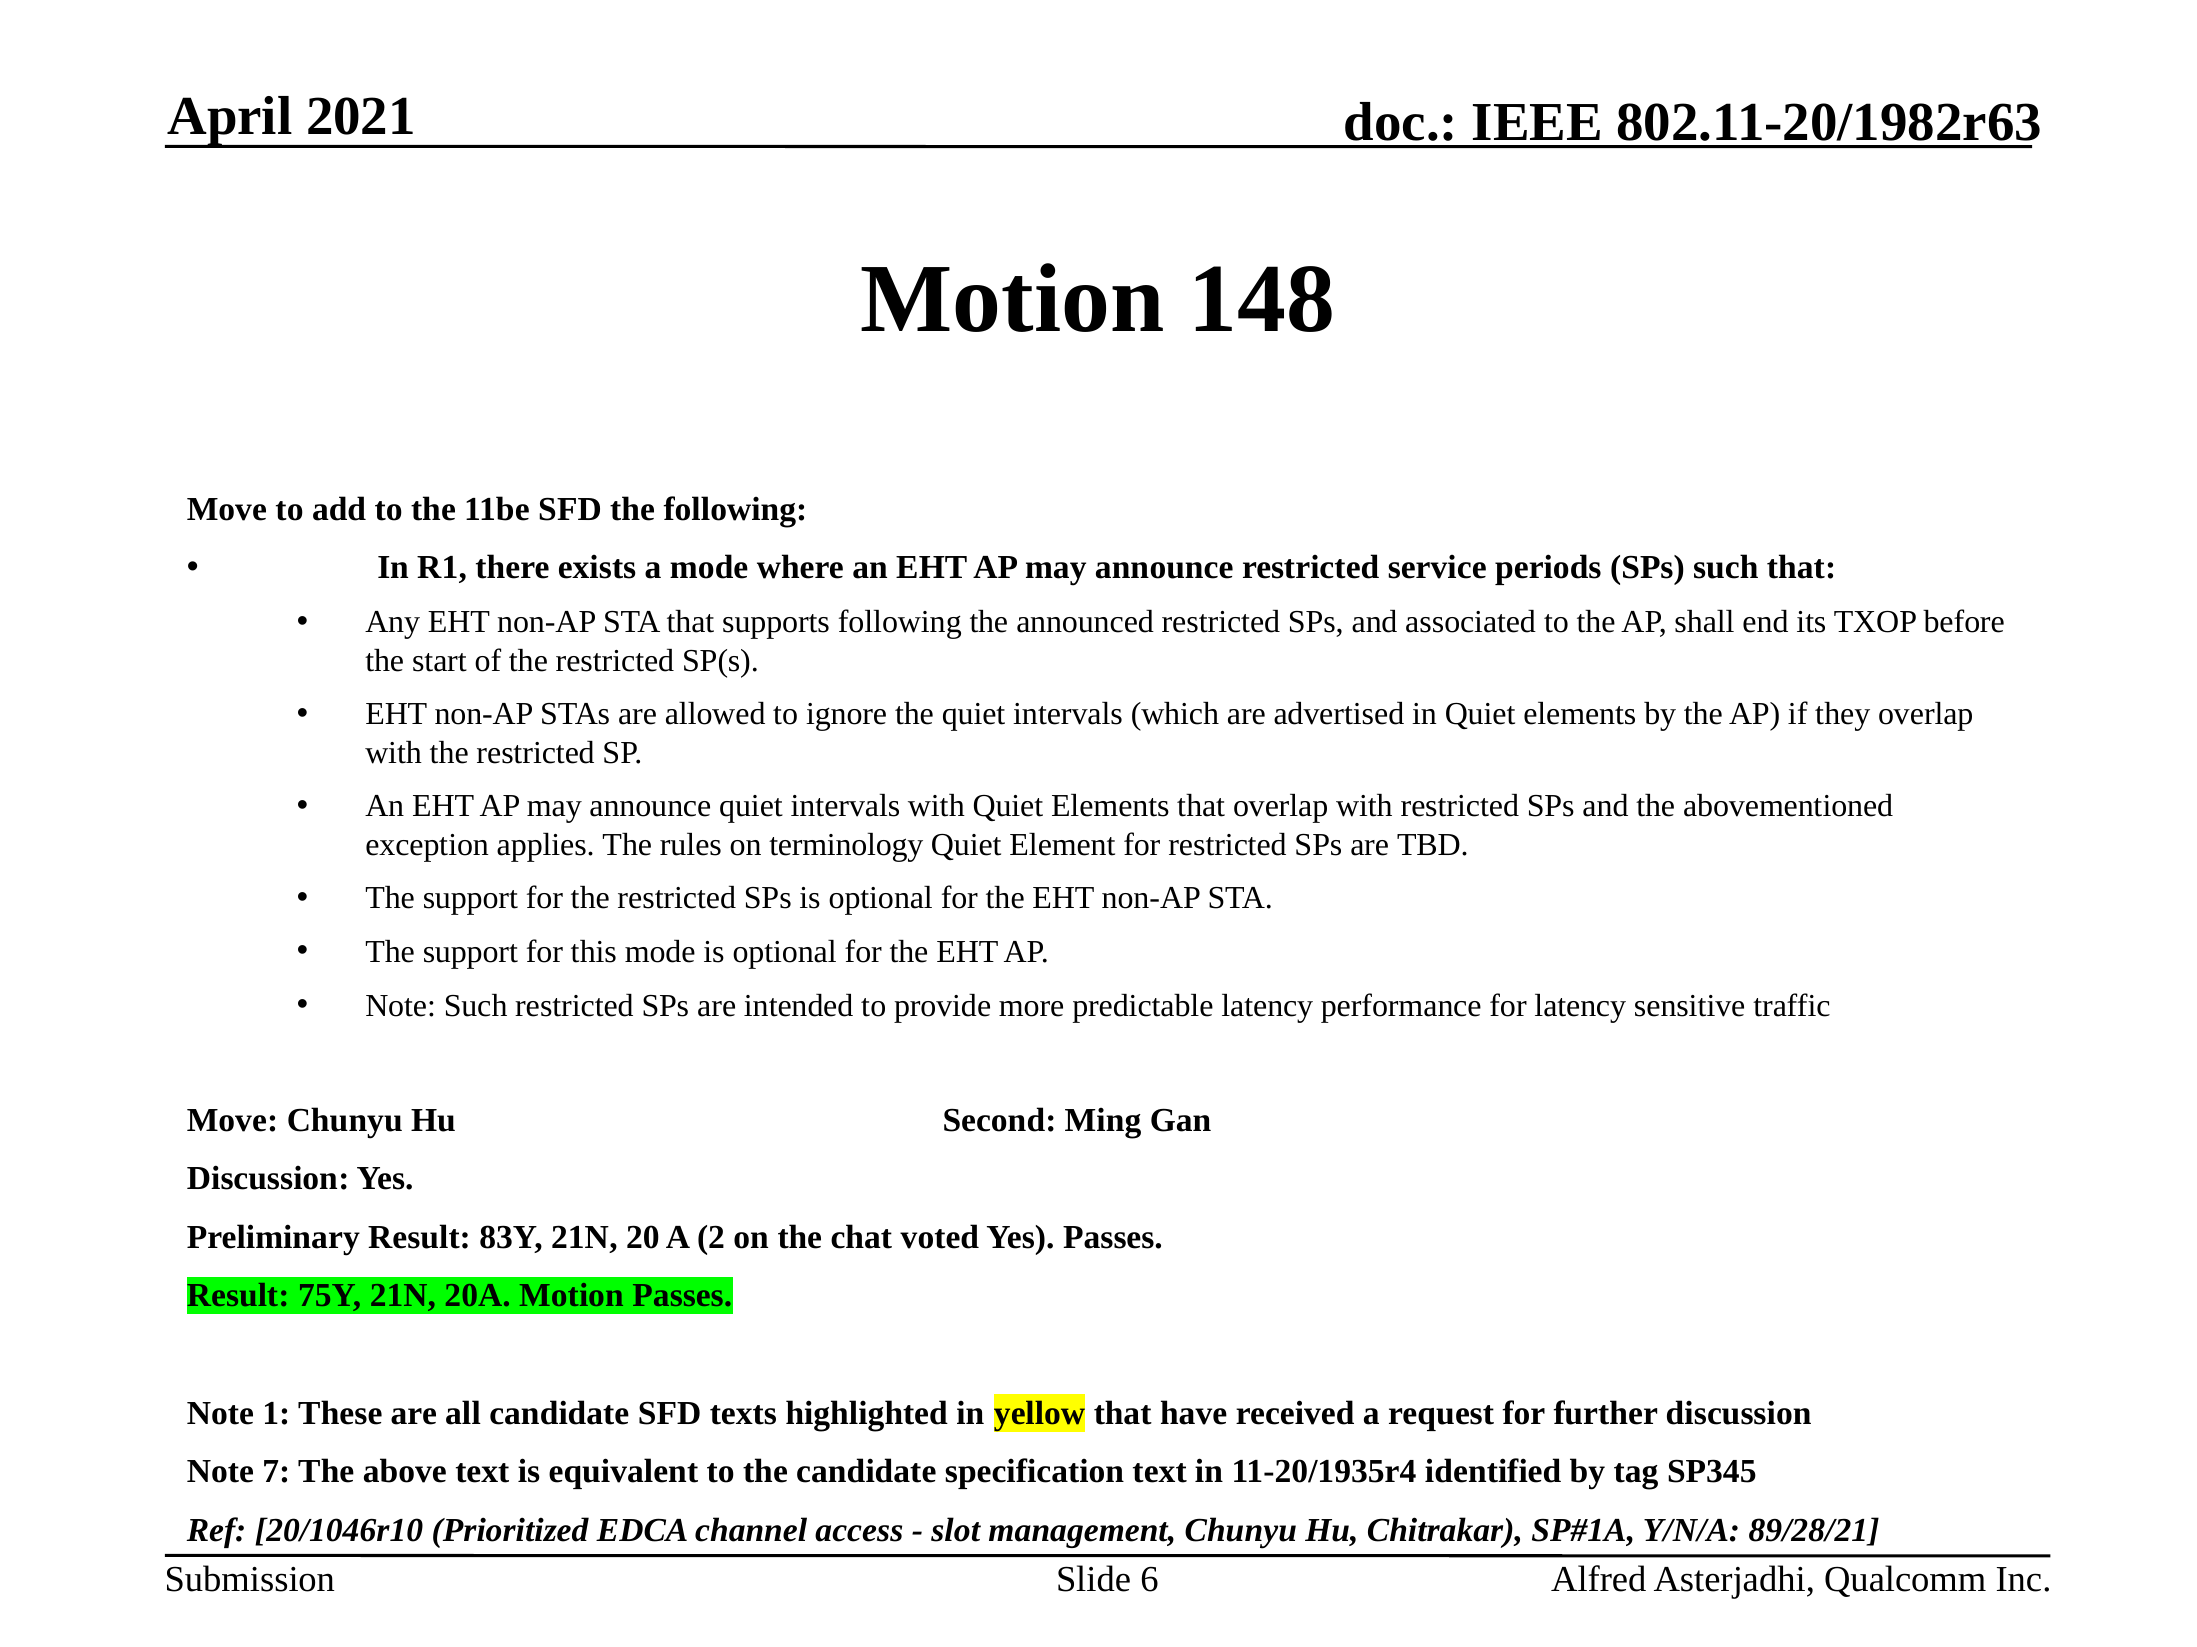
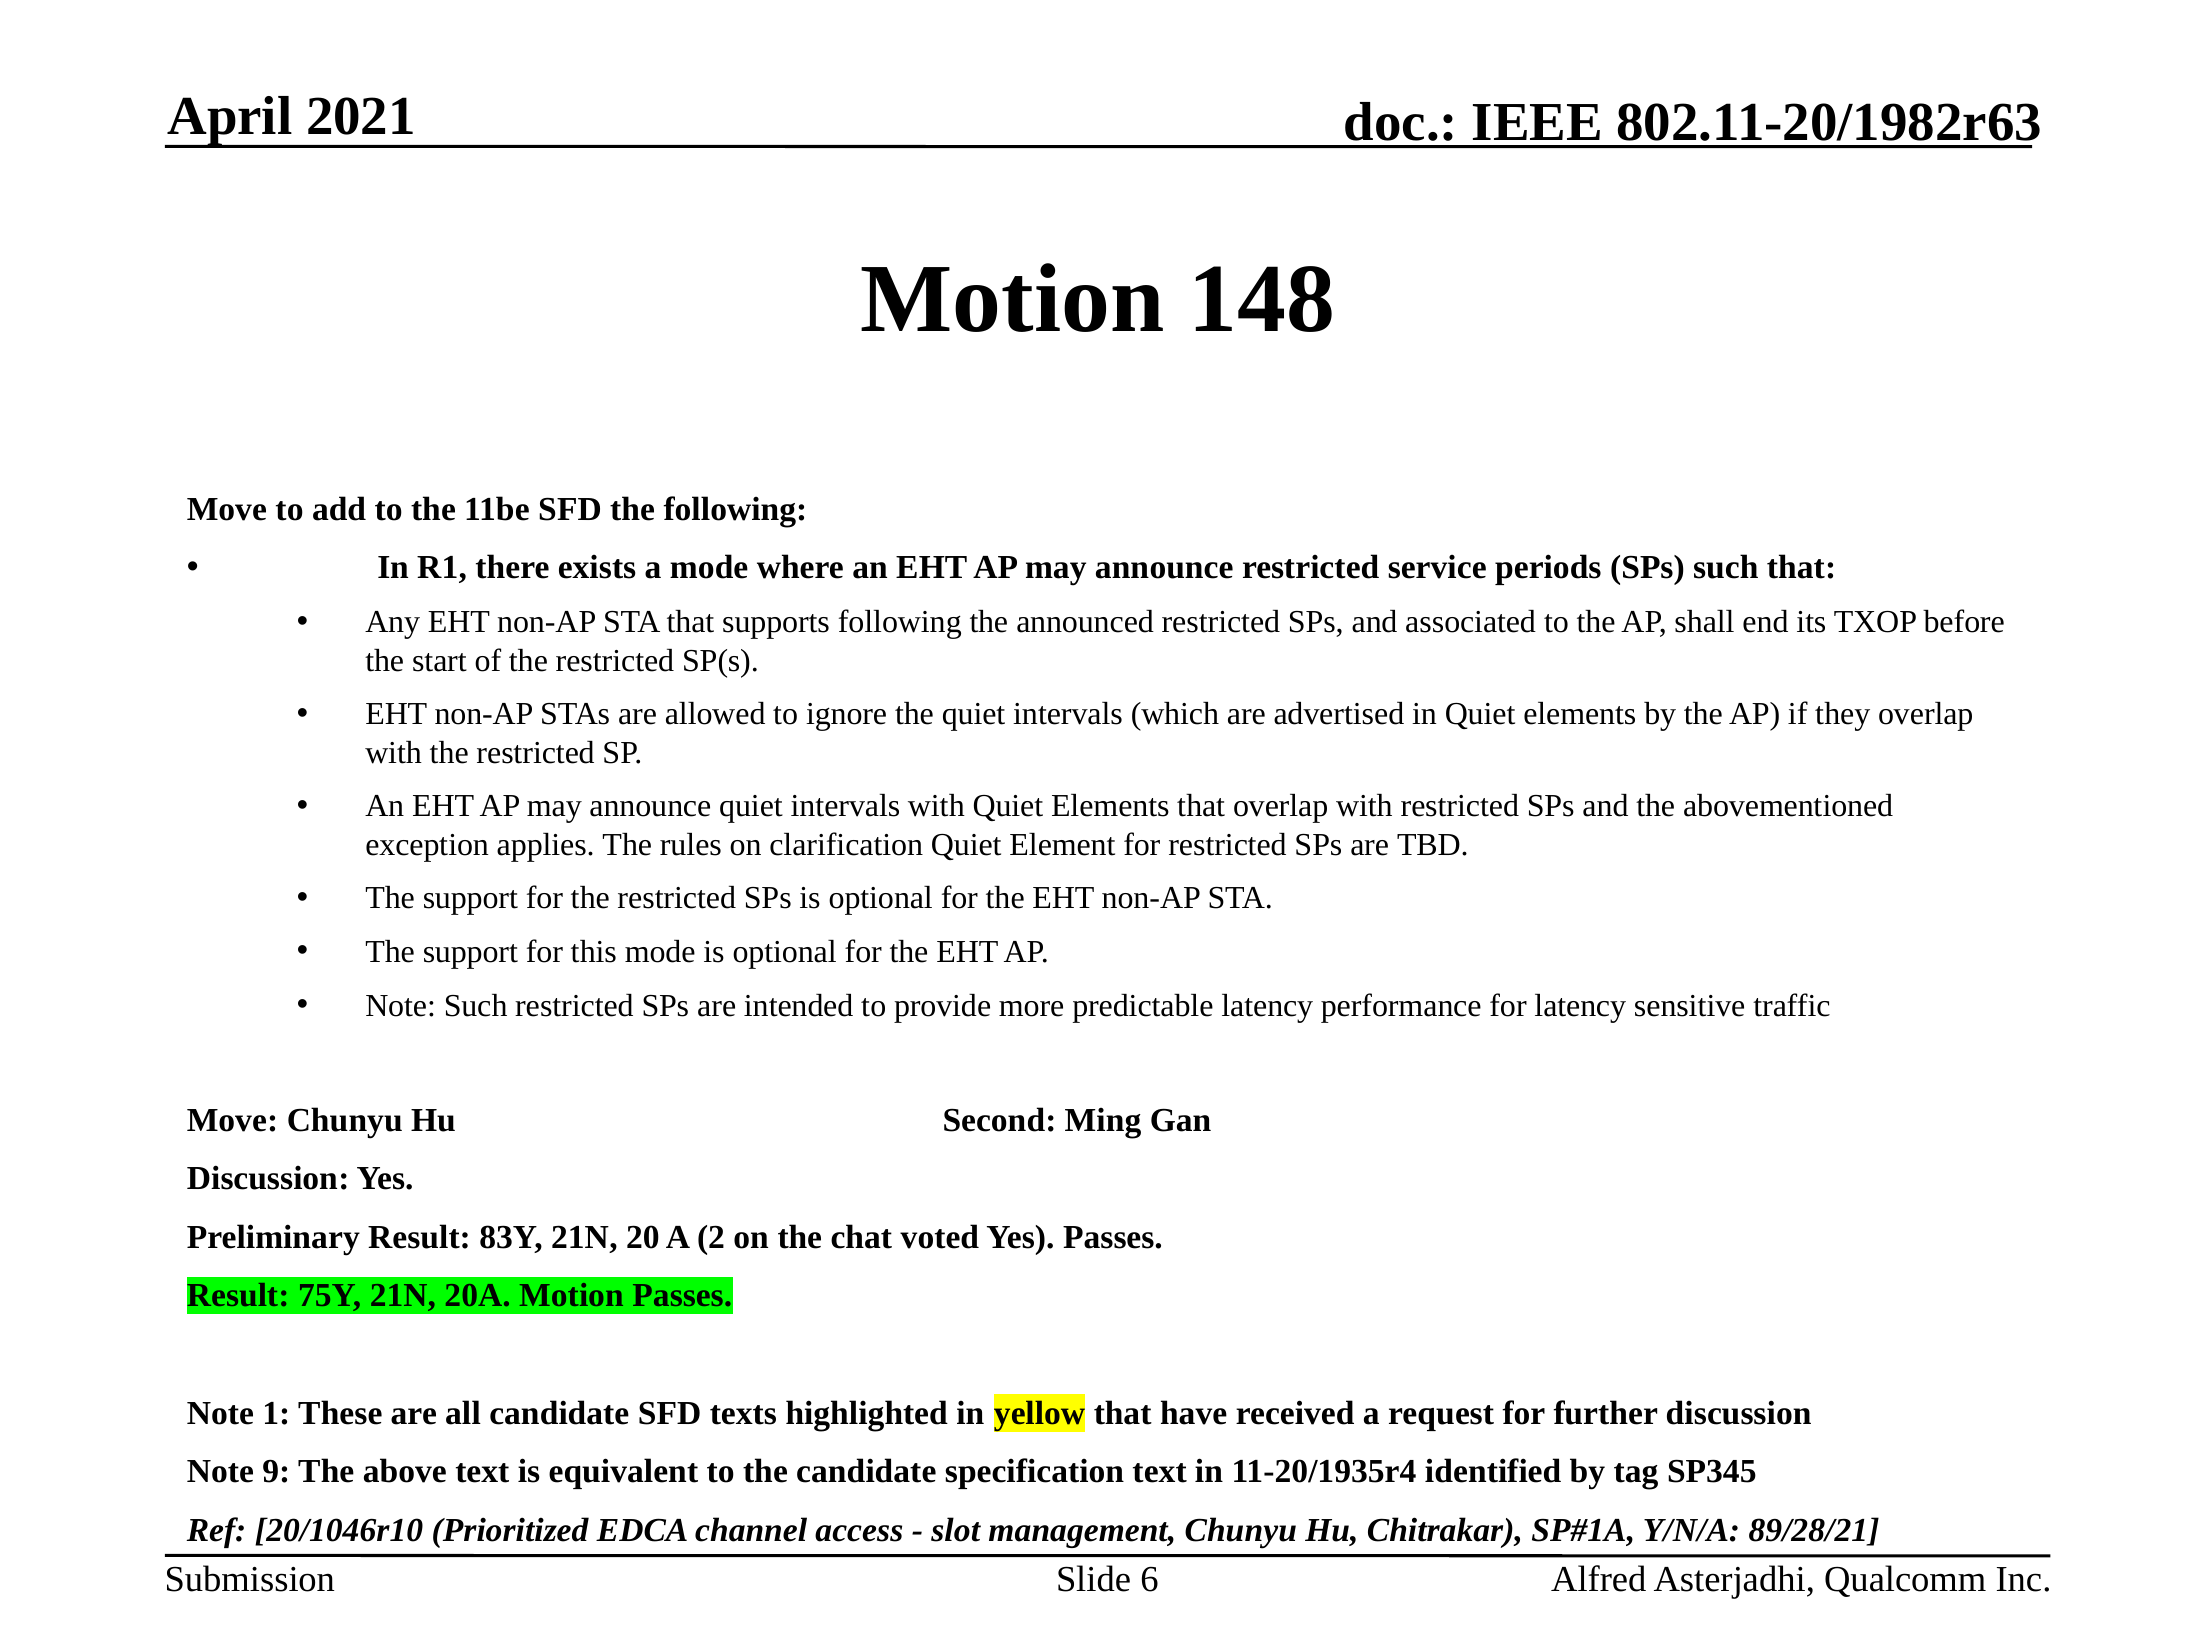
terminology: terminology -> clarification (846, 845)
7: 7 -> 9 (276, 1472)
